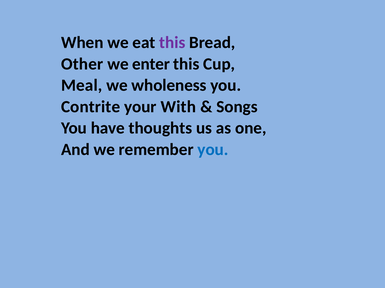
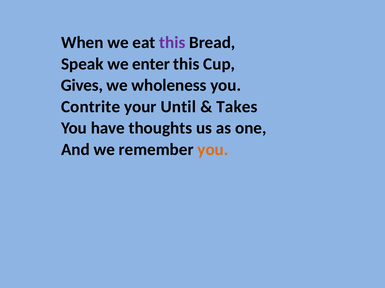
Other: Other -> Speak (82, 64)
Meal: Meal -> Gives (82, 86)
With: With -> Until (178, 107)
Songs: Songs -> Takes (237, 107)
you colour: blue -> orange (213, 150)
